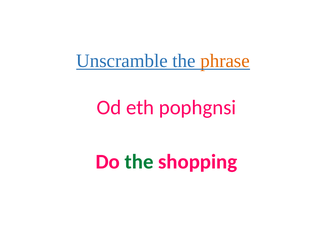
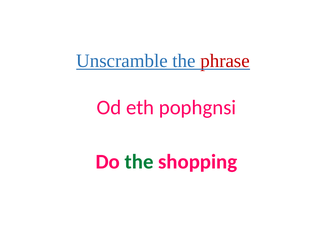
phrase colour: orange -> red (225, 61)
